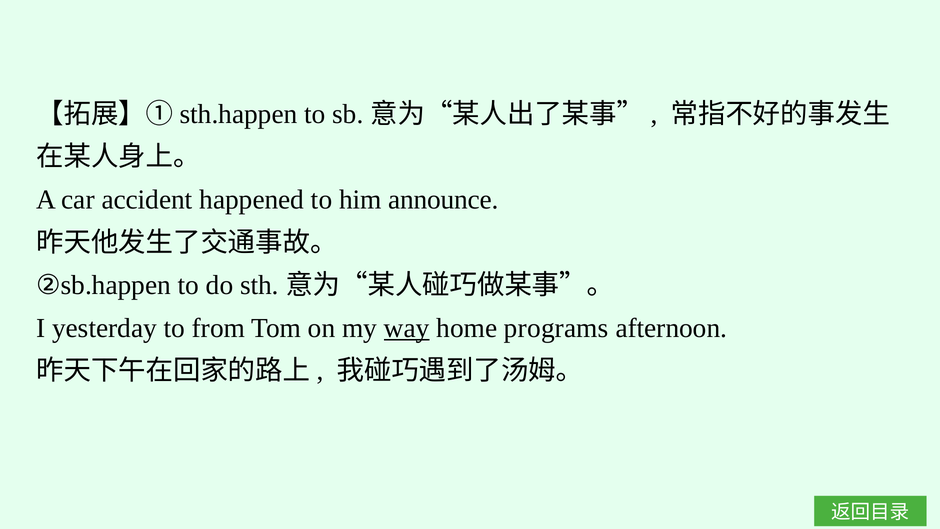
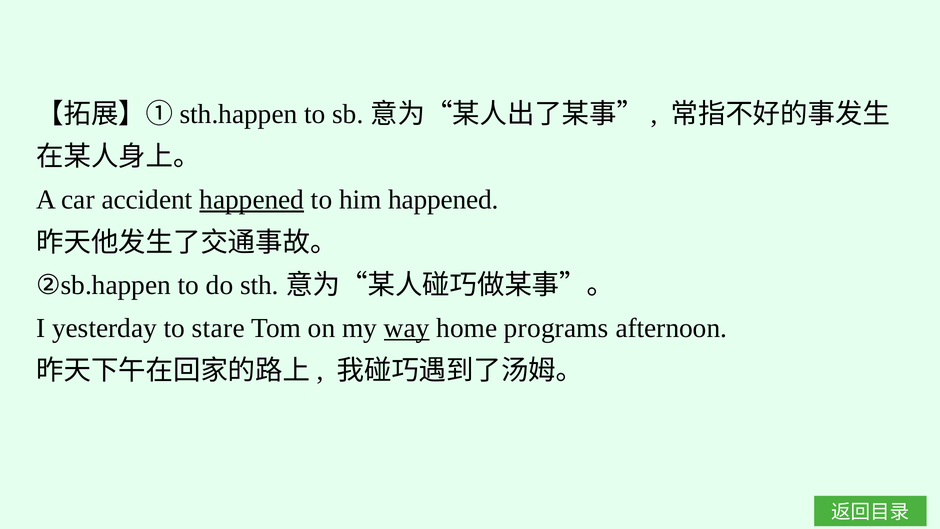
happened underline: none -> present (252, 200)
him announce: announce -> happened (443, 200)
from: from -> stare (218, 328)
